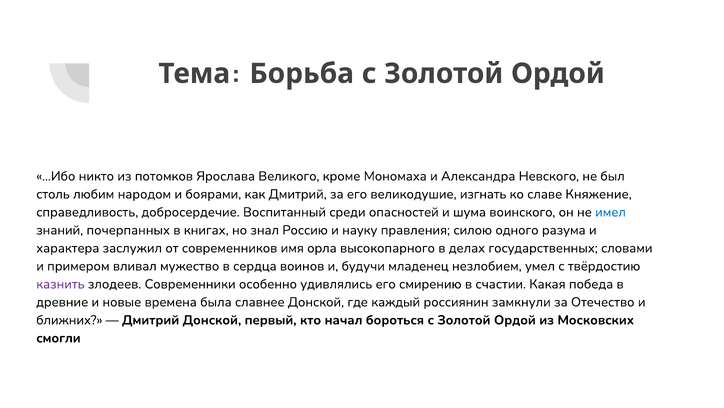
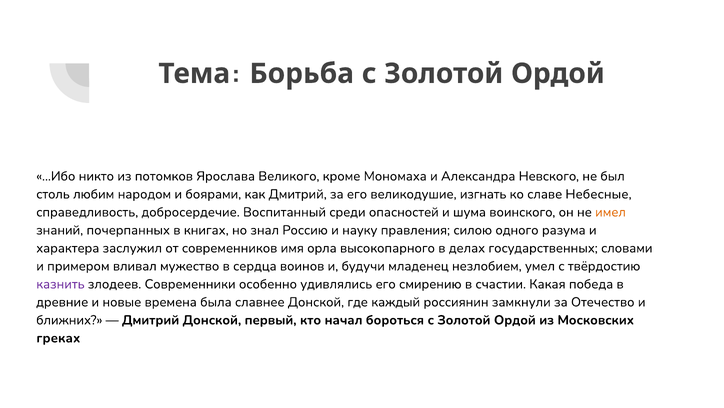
Княжение: Княжение -> Небесные (599, 194)
имел colour: blue -> orange (611, 212)
смогли: смогли -> греках (58, 337)
